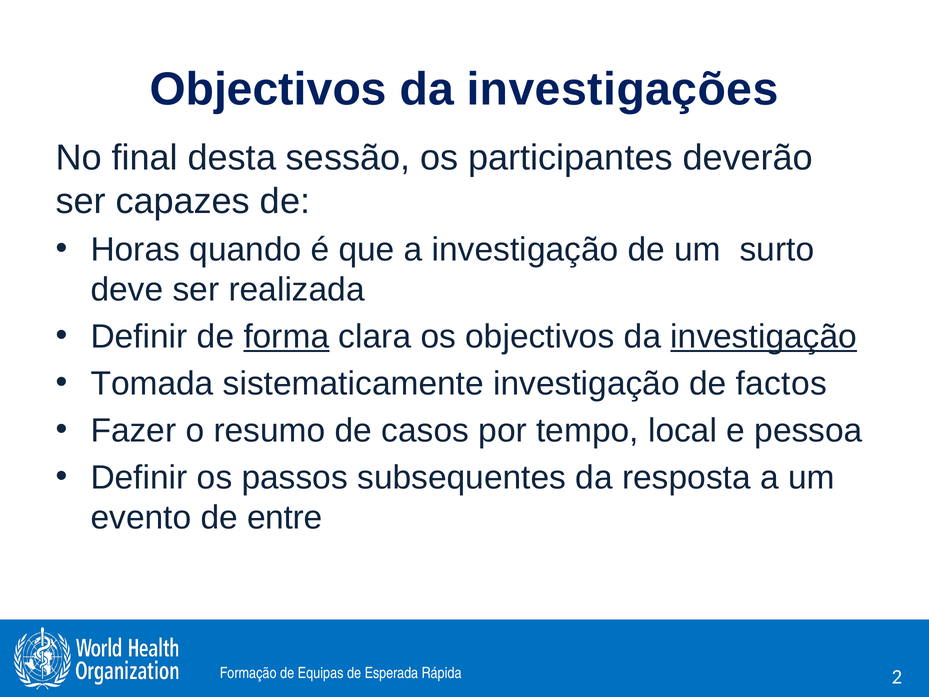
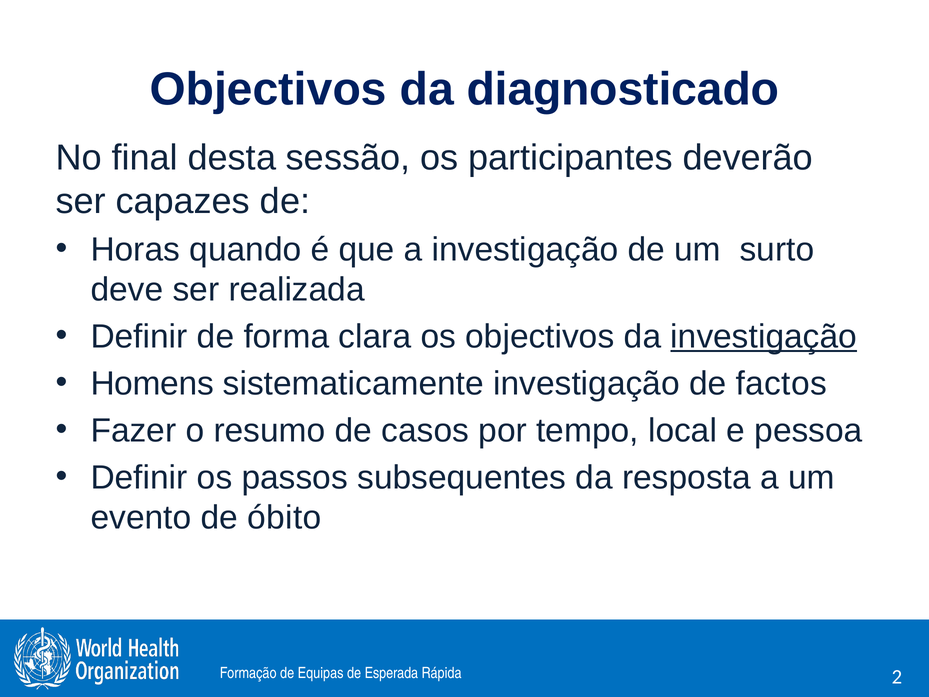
investigações: investigações -> diagnosticado (623, 89)
forma underline: present -> none (286, 337)
Tomada: Tomada -> Homens (152, 384)
entre: entre -> óbito (284, 518)
